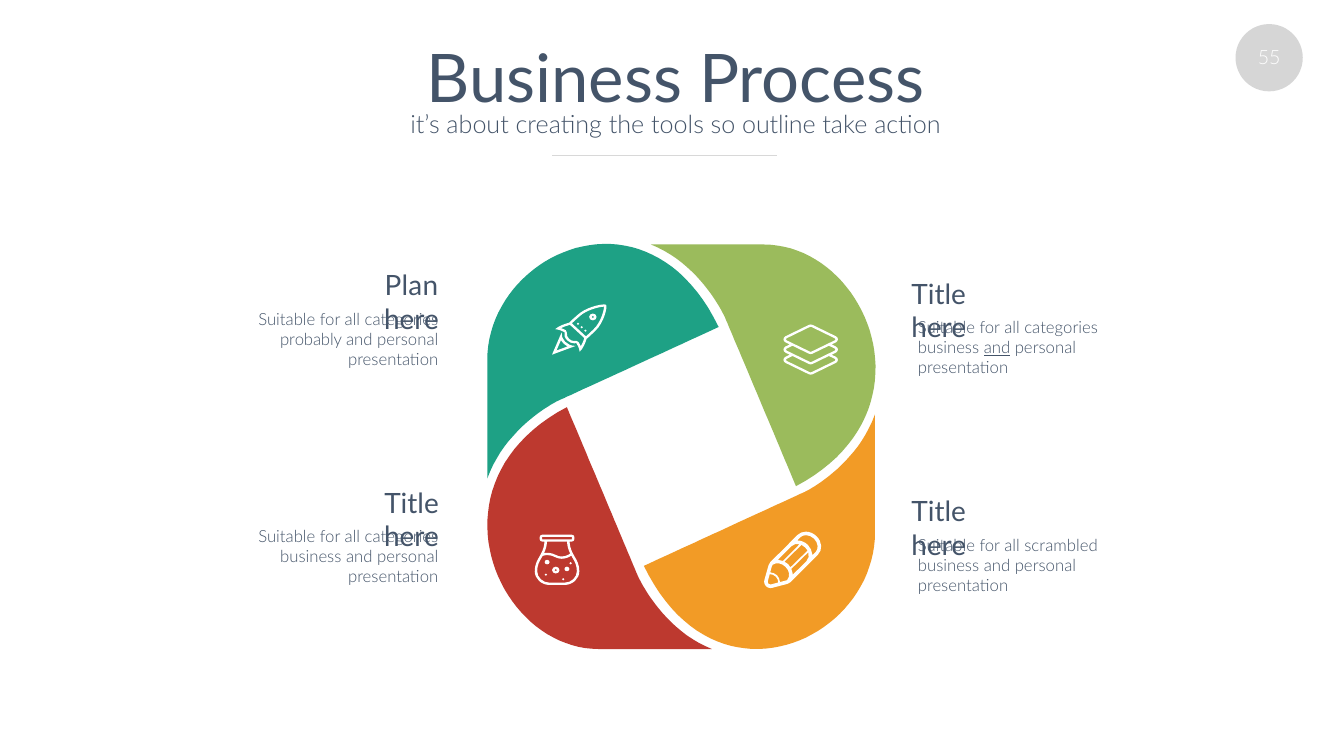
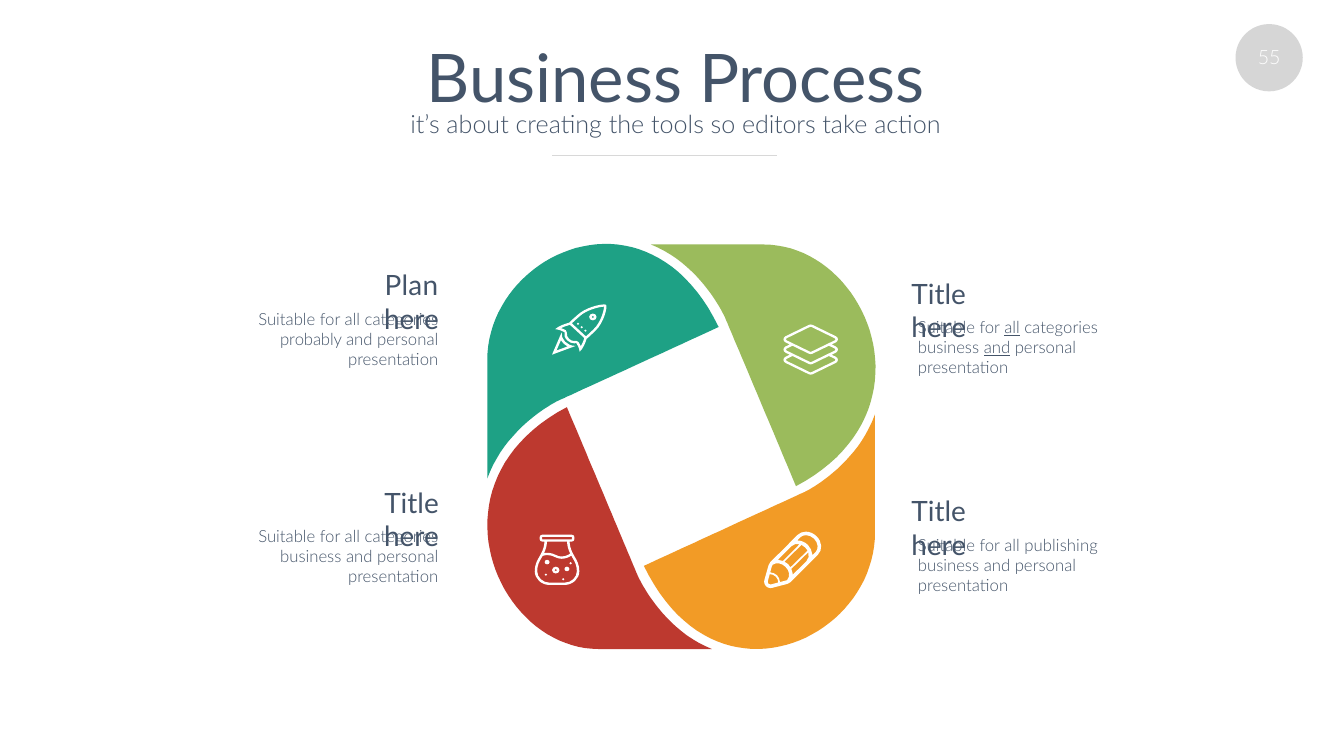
outline: outline -> editors (779, 125)
all underline: none -> present (1012, 328)
scrambled: scrambled -> publishing (1061, 545)
